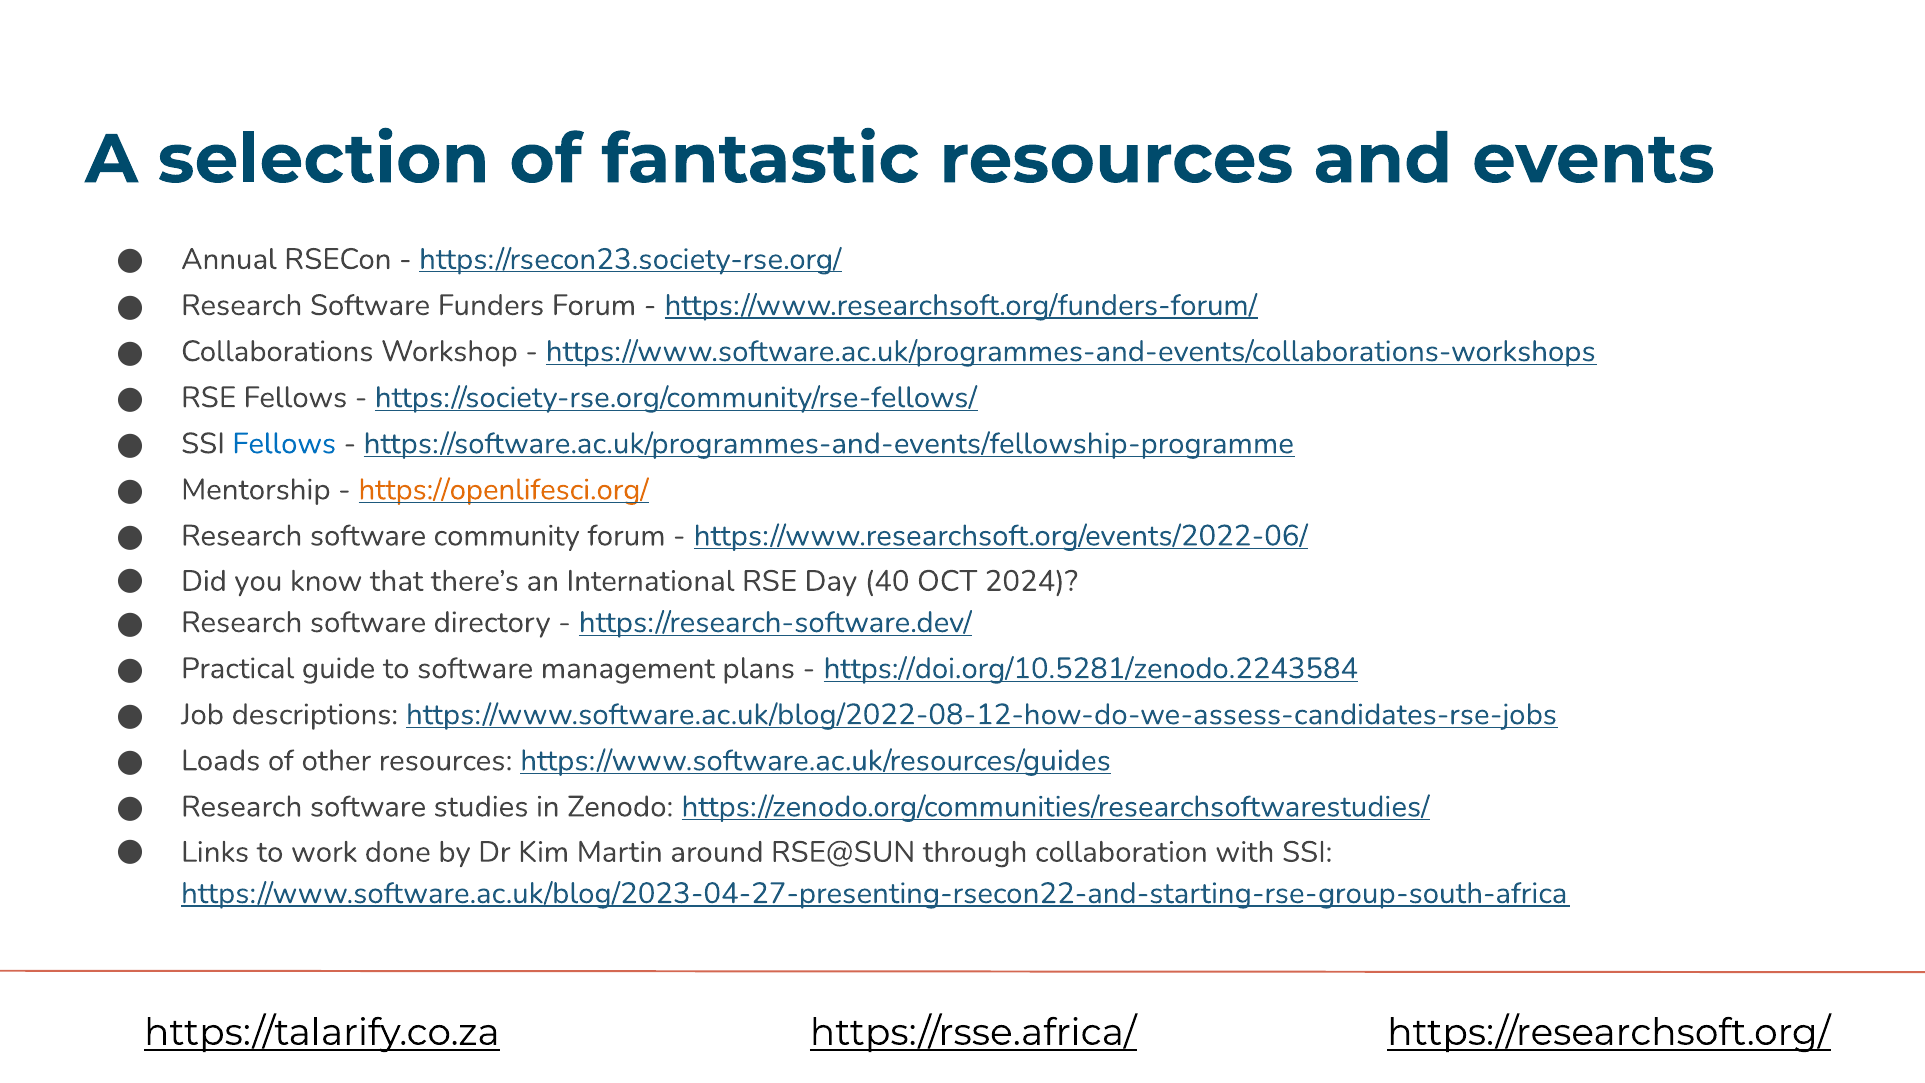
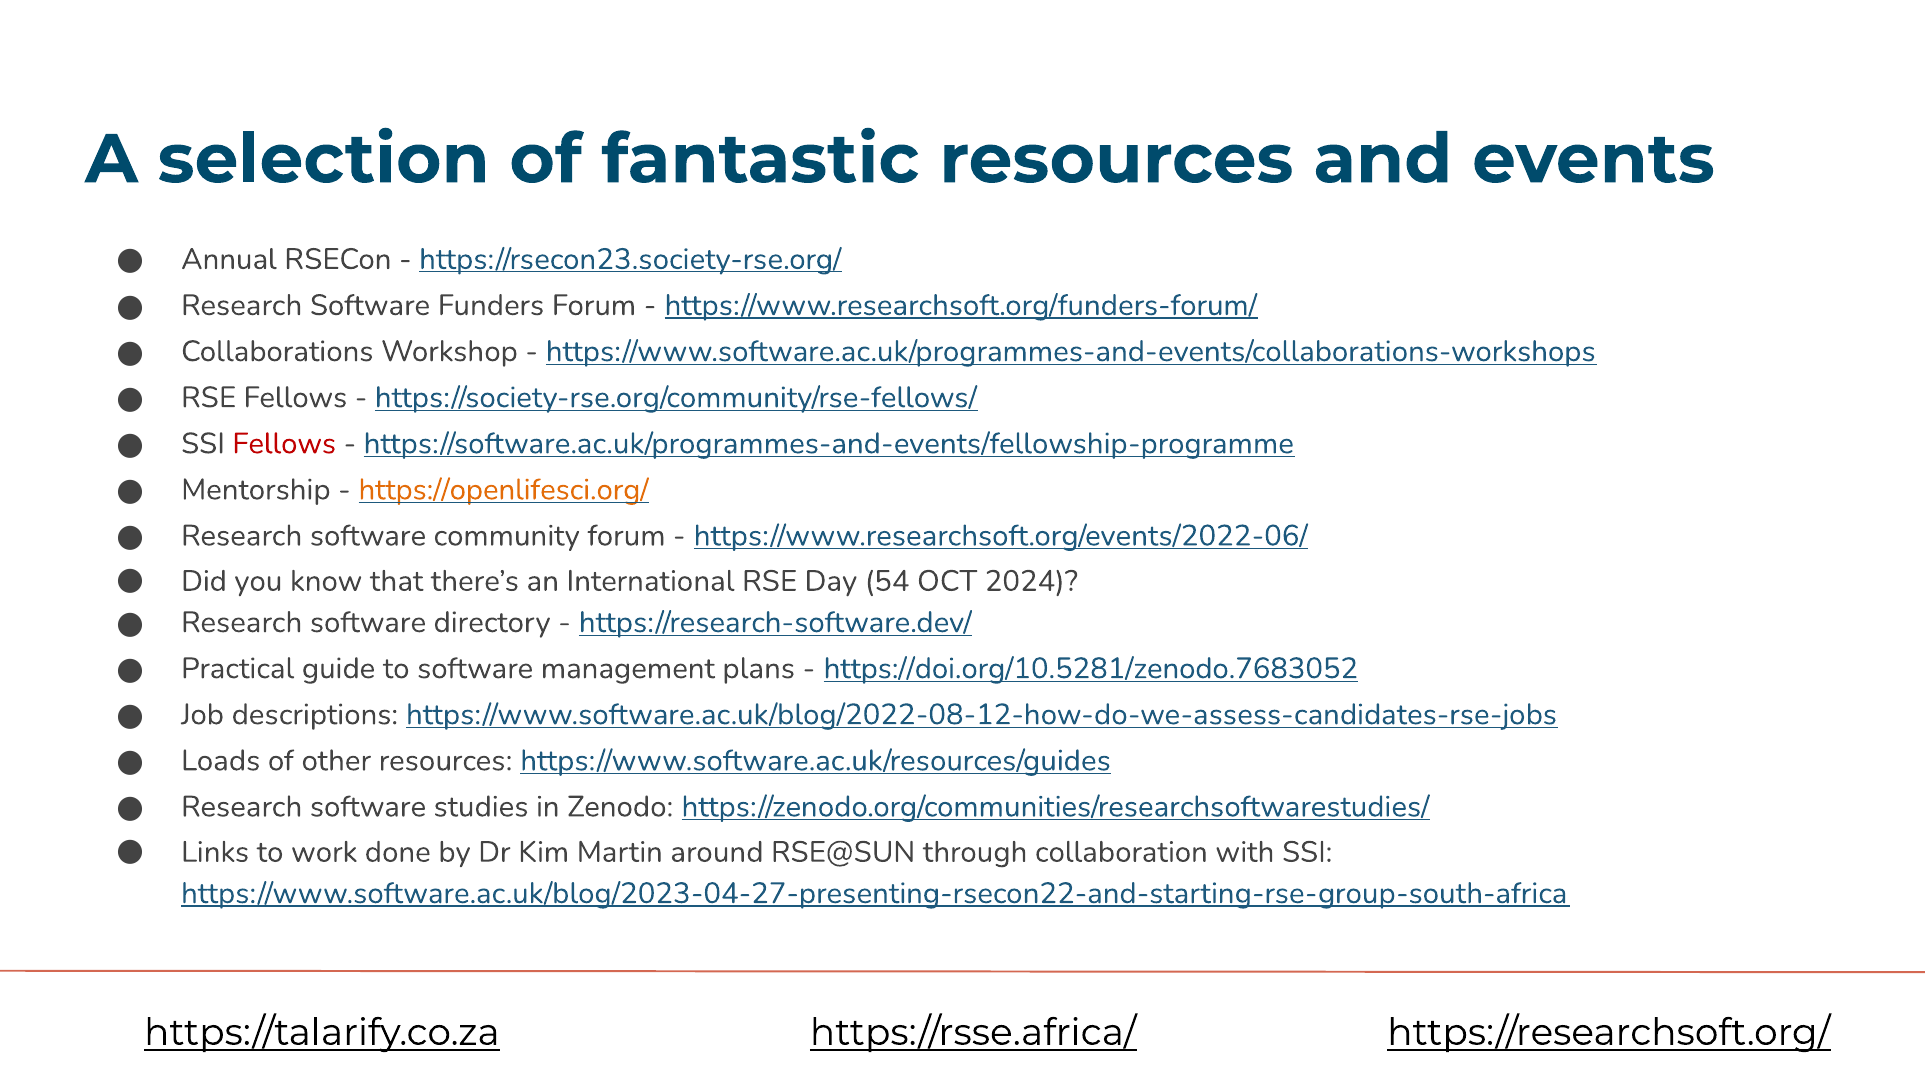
Fellows colour: blue -> red (284, 444)
40: 40 -> 54 (887, 581)
https://doi.org/10.5281/zenodo.2243584: https://doi.org/10.5281/zenodo.2243584 -> https://doi.org/10.5281/zenodo.7683052 (1091, 668)
